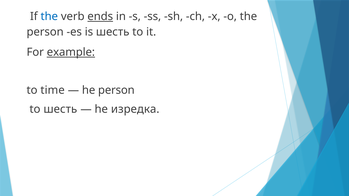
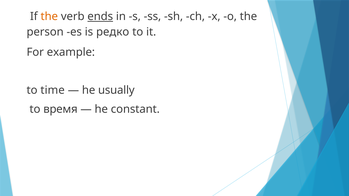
the colour: blue -> orange (49, 16)
is шесть: шесть -> редко (113, 32)
example underline: present -> none (71, 52)
he person: person -> usually (116, 90)
to шесть: шесть -> время (60, 109)
изредка: изредка -> constant (135, 109)
